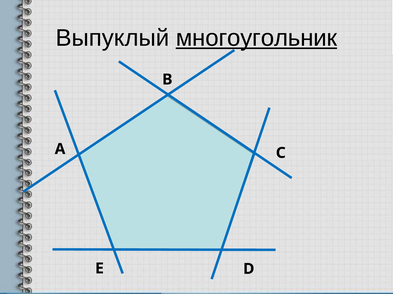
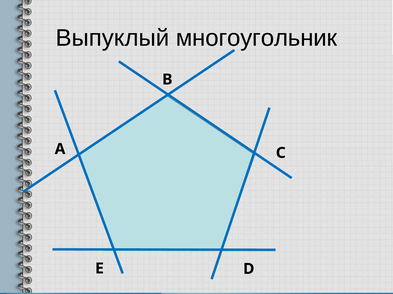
многоугольник underline: present -> none (257, 38)
